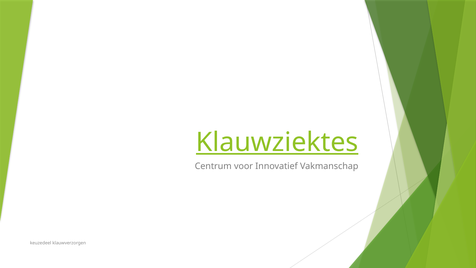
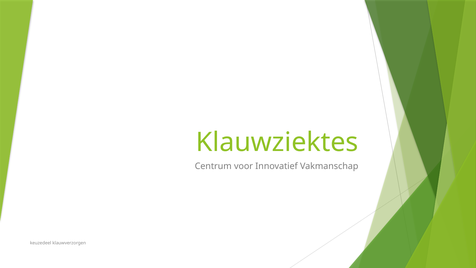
Klauwziektes underline: present -> none (277, 142)
